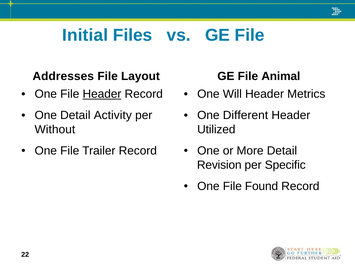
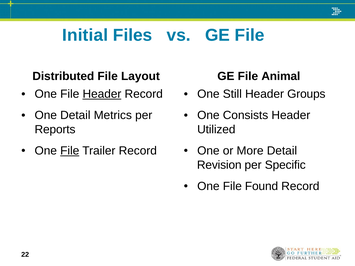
Addresses: Addresses -> Distributed (63, 76)
Will: Will -> Still (232, 94)
Metrics: Metrics -> Groups (306, 94)
Activity: Activity -> Metrics (113, 115)
Different: Different -> Consists (246, 115)
Without: Without -> Reports (55, 130)
File underline: none -> present (70, 151)
